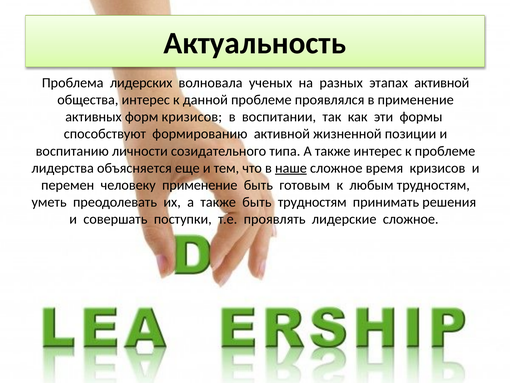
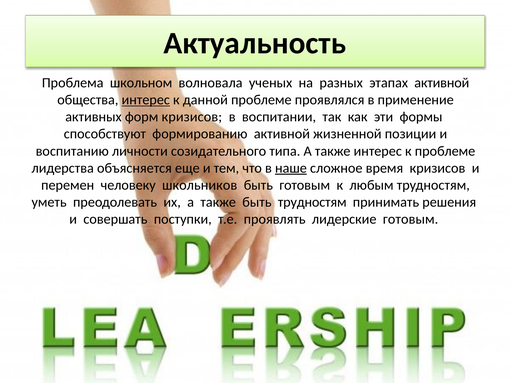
лидерских: лидерских -> школьном (141, 83)
интерес underline: none -> present (146, 100)
человеку применение: применение -> школьников (200, 185)
лидерские сложное: сложное -> готовым (411, 219)
